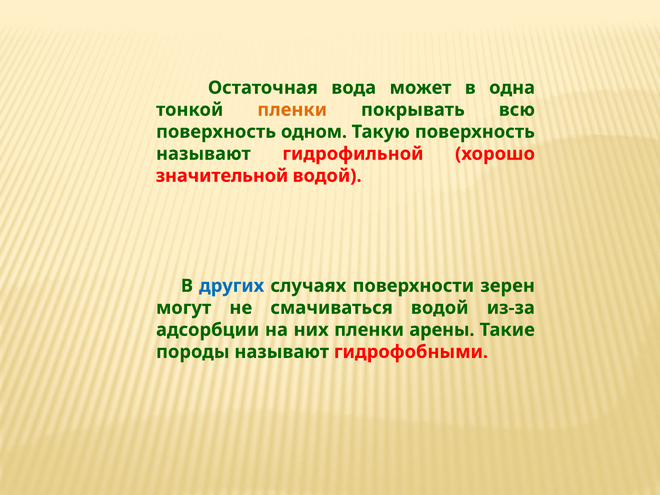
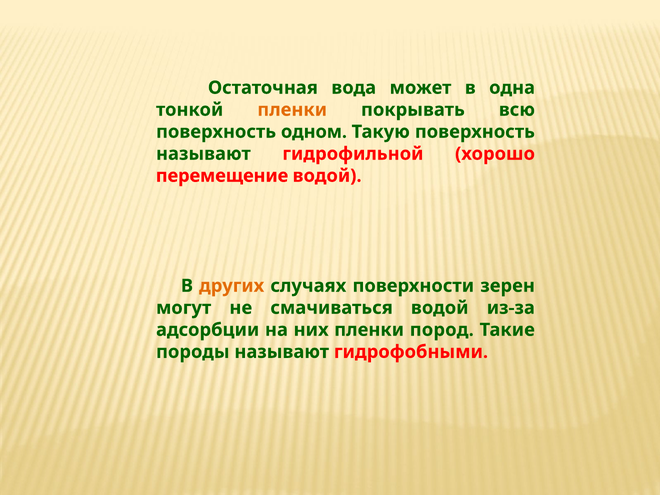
значительной: значительной -> перемещение (222, 176)
других colour: blue -> orange (232, 286)
арены: арены -> пород (442, 330)
